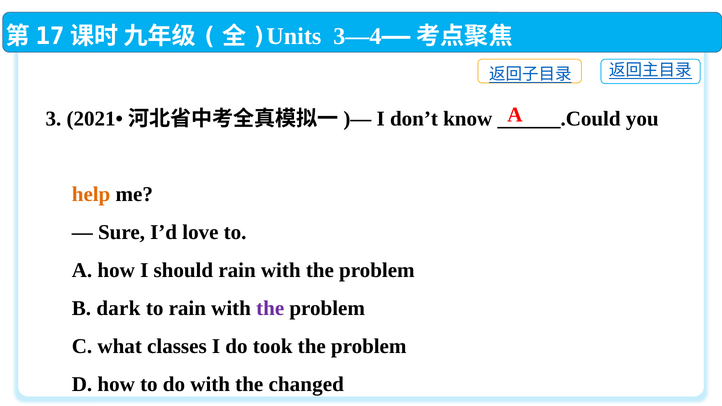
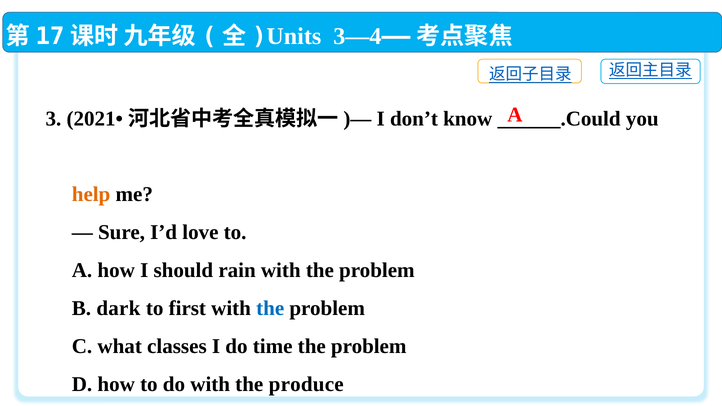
to rain: rain -> first (187, 308)
the colour: purple -> blue (270, 308)
took: took -> time (273, 346)
changed: changed -> produce (306, 384)
